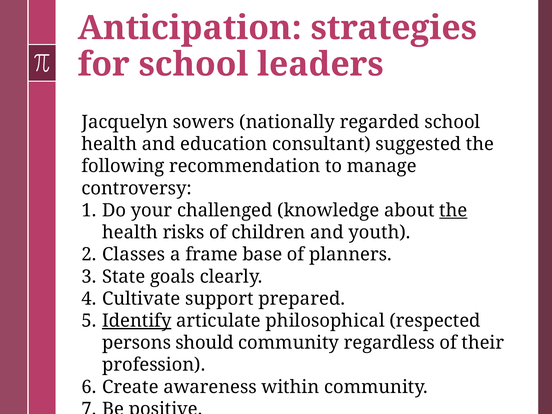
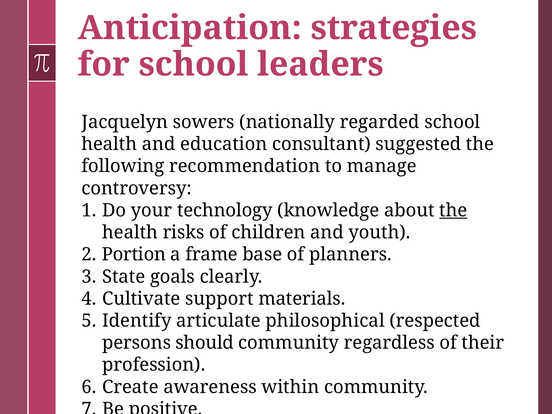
challenged: challenged -> technology (225, 210)
Classes: Classes -> Portion (134, 255)
prepared: prepared -> materials (302, 299)
Identify underline: present -> none (137, 321)
